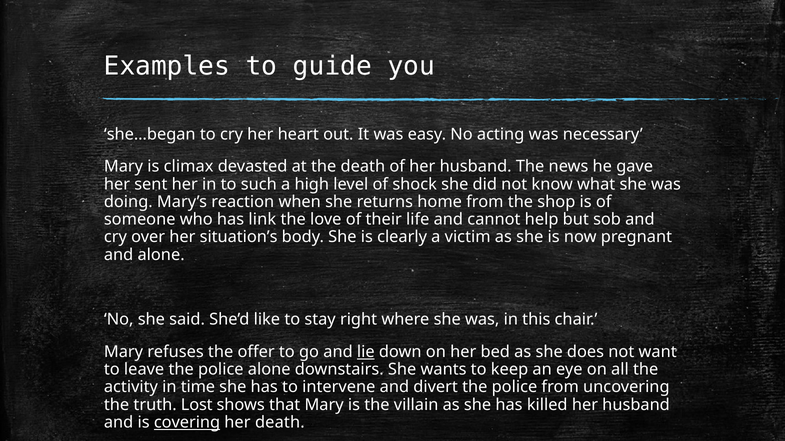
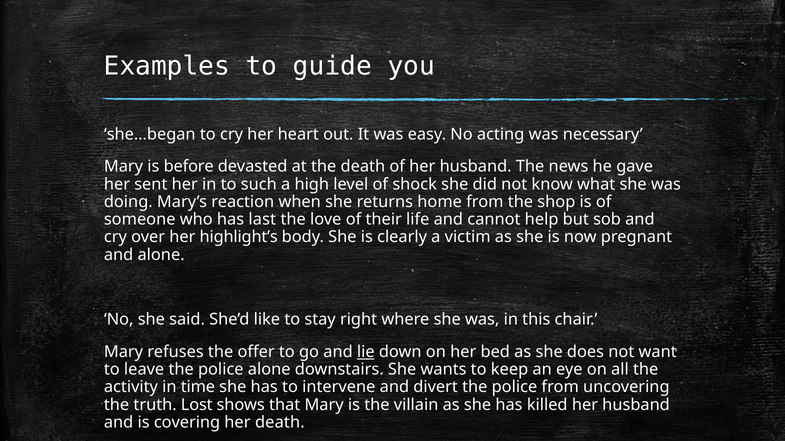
climax: climax -> before (189, 167)
link: link -> last (262, 220)
situation’s: situation’s -> highlight’s (239, 237)
covering underline: present -> none (187, 423)
